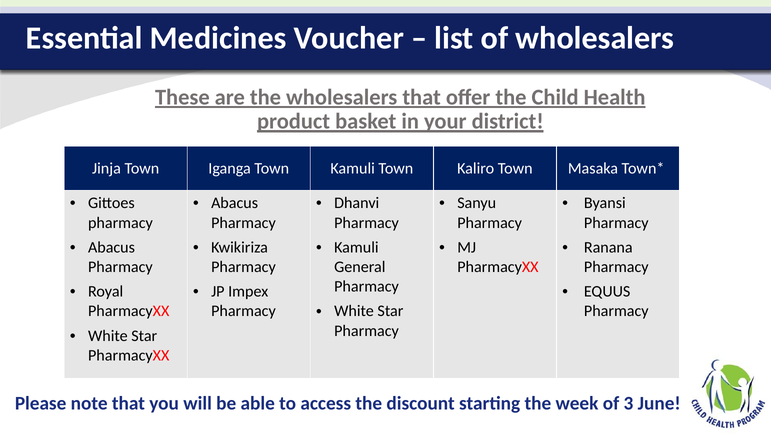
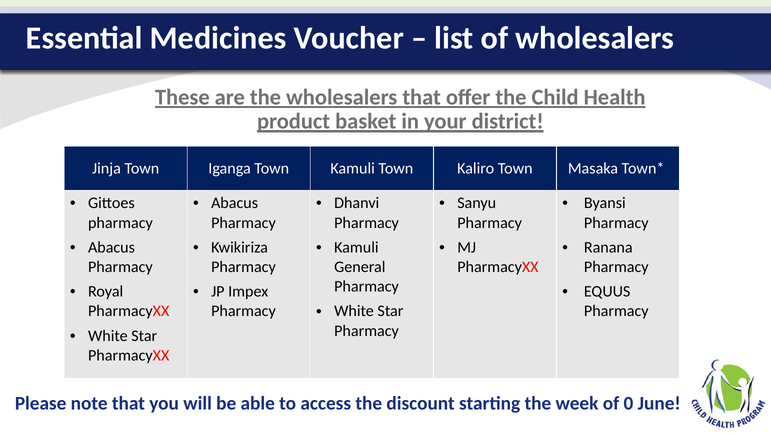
3: 3 -> 0 (628, 403)
